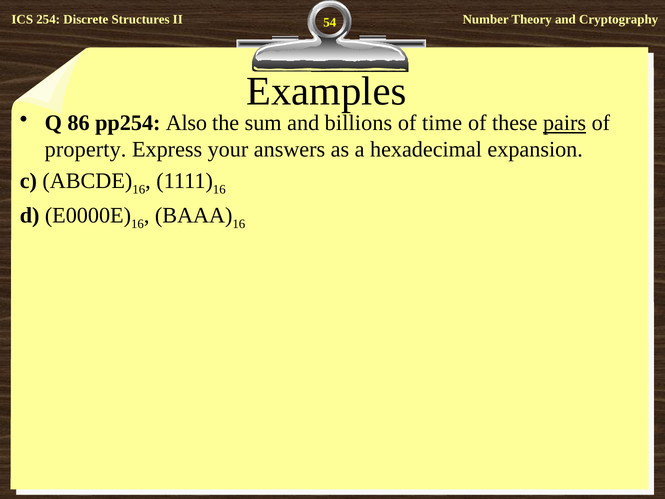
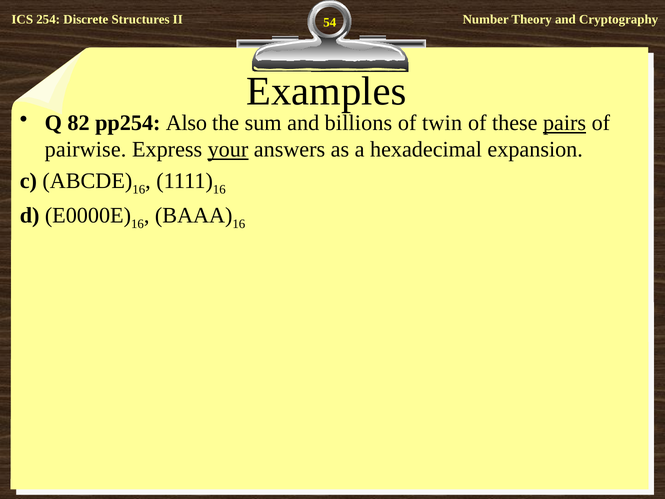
86: 86 -> 82 (79, 123)
time: time -> twin (442, 123)
property: property -> pairwise (86, 150)
your underline: none -> present (228, 150)
